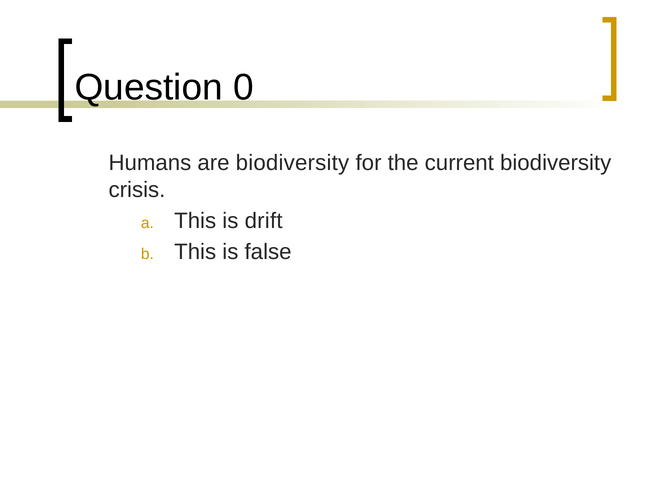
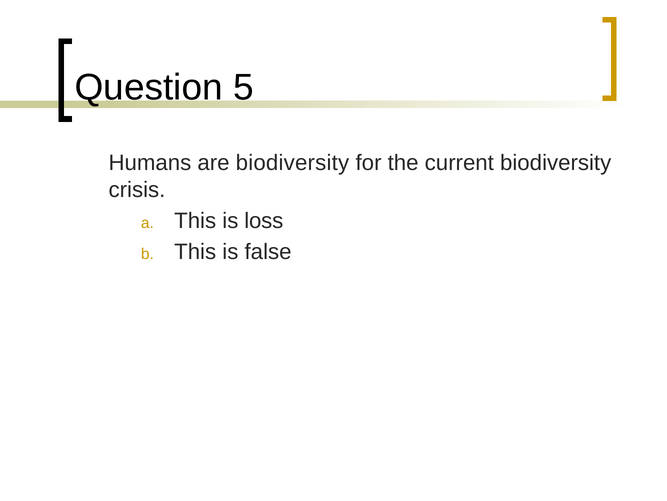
0: 0 -> 5 (243, 87)
drift: drift -> loss (264, 221)
